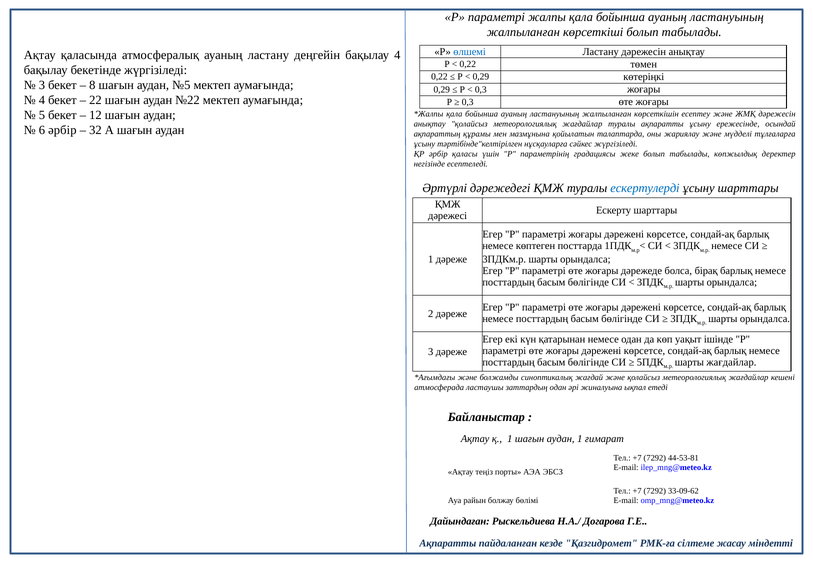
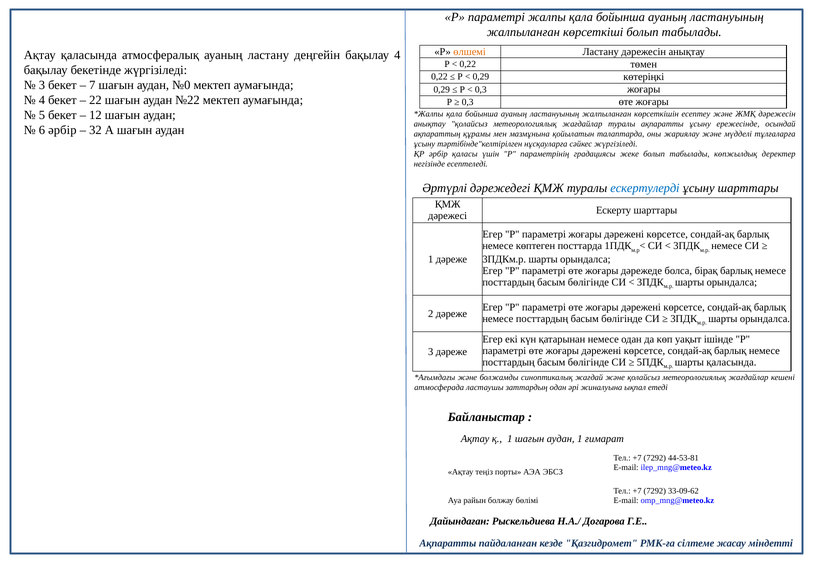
өлшемі colour: blue -> orange (470, 52)
8: 8 -> 7 (92, 85)
№5: №5 -> №0 (181, 85)
шарты жағдайлар: жағдайлар -> қаласында (731, 362)
